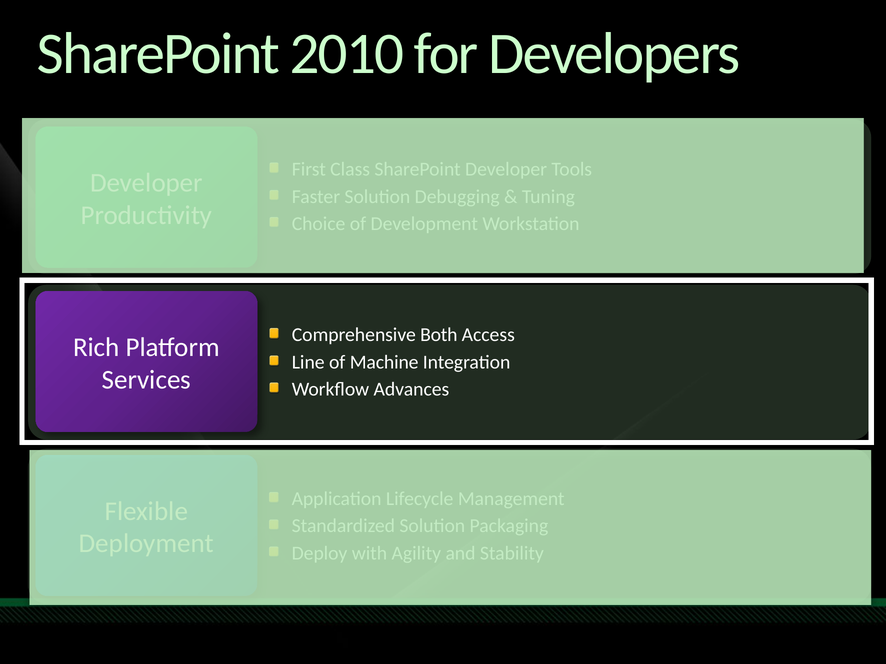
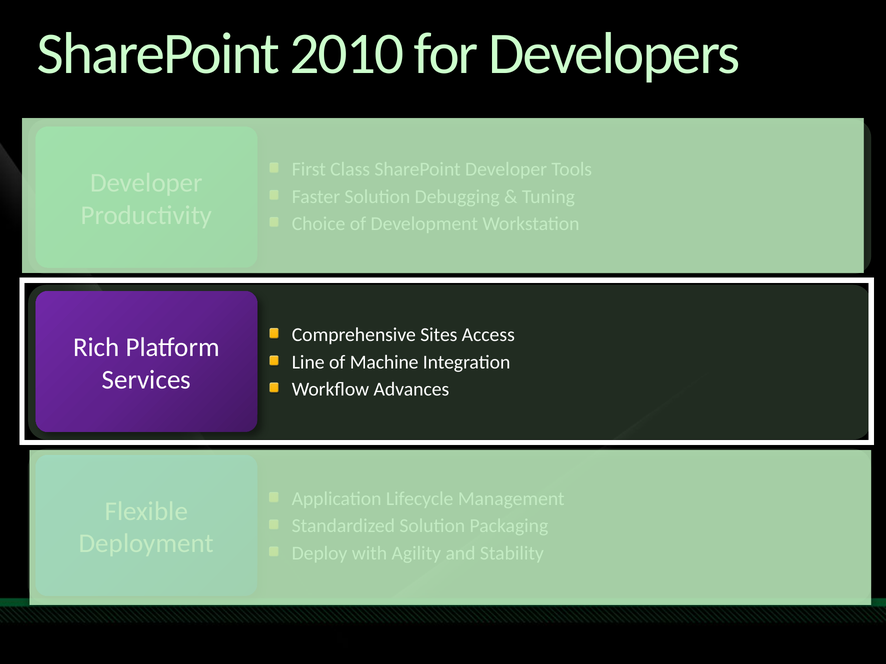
Both: Both -> Sites (439, 335)
